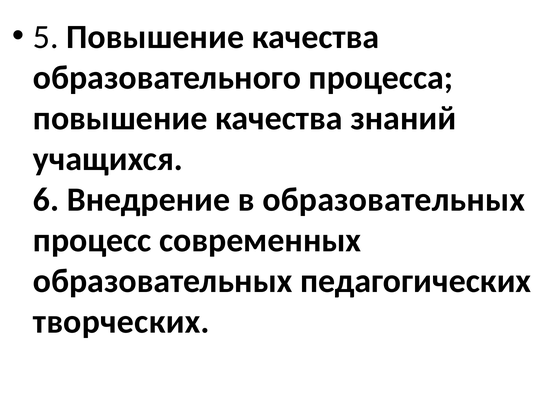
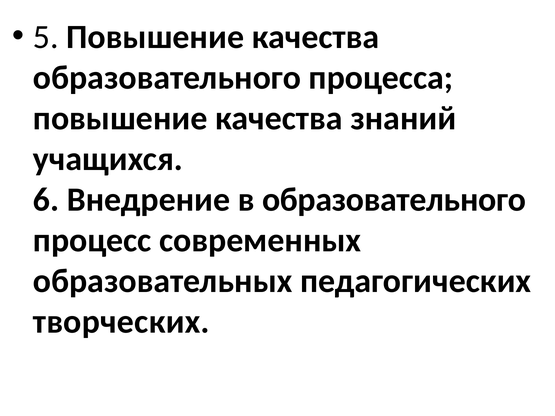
в образовательных: образовательных -> образовательного (394, 200)
